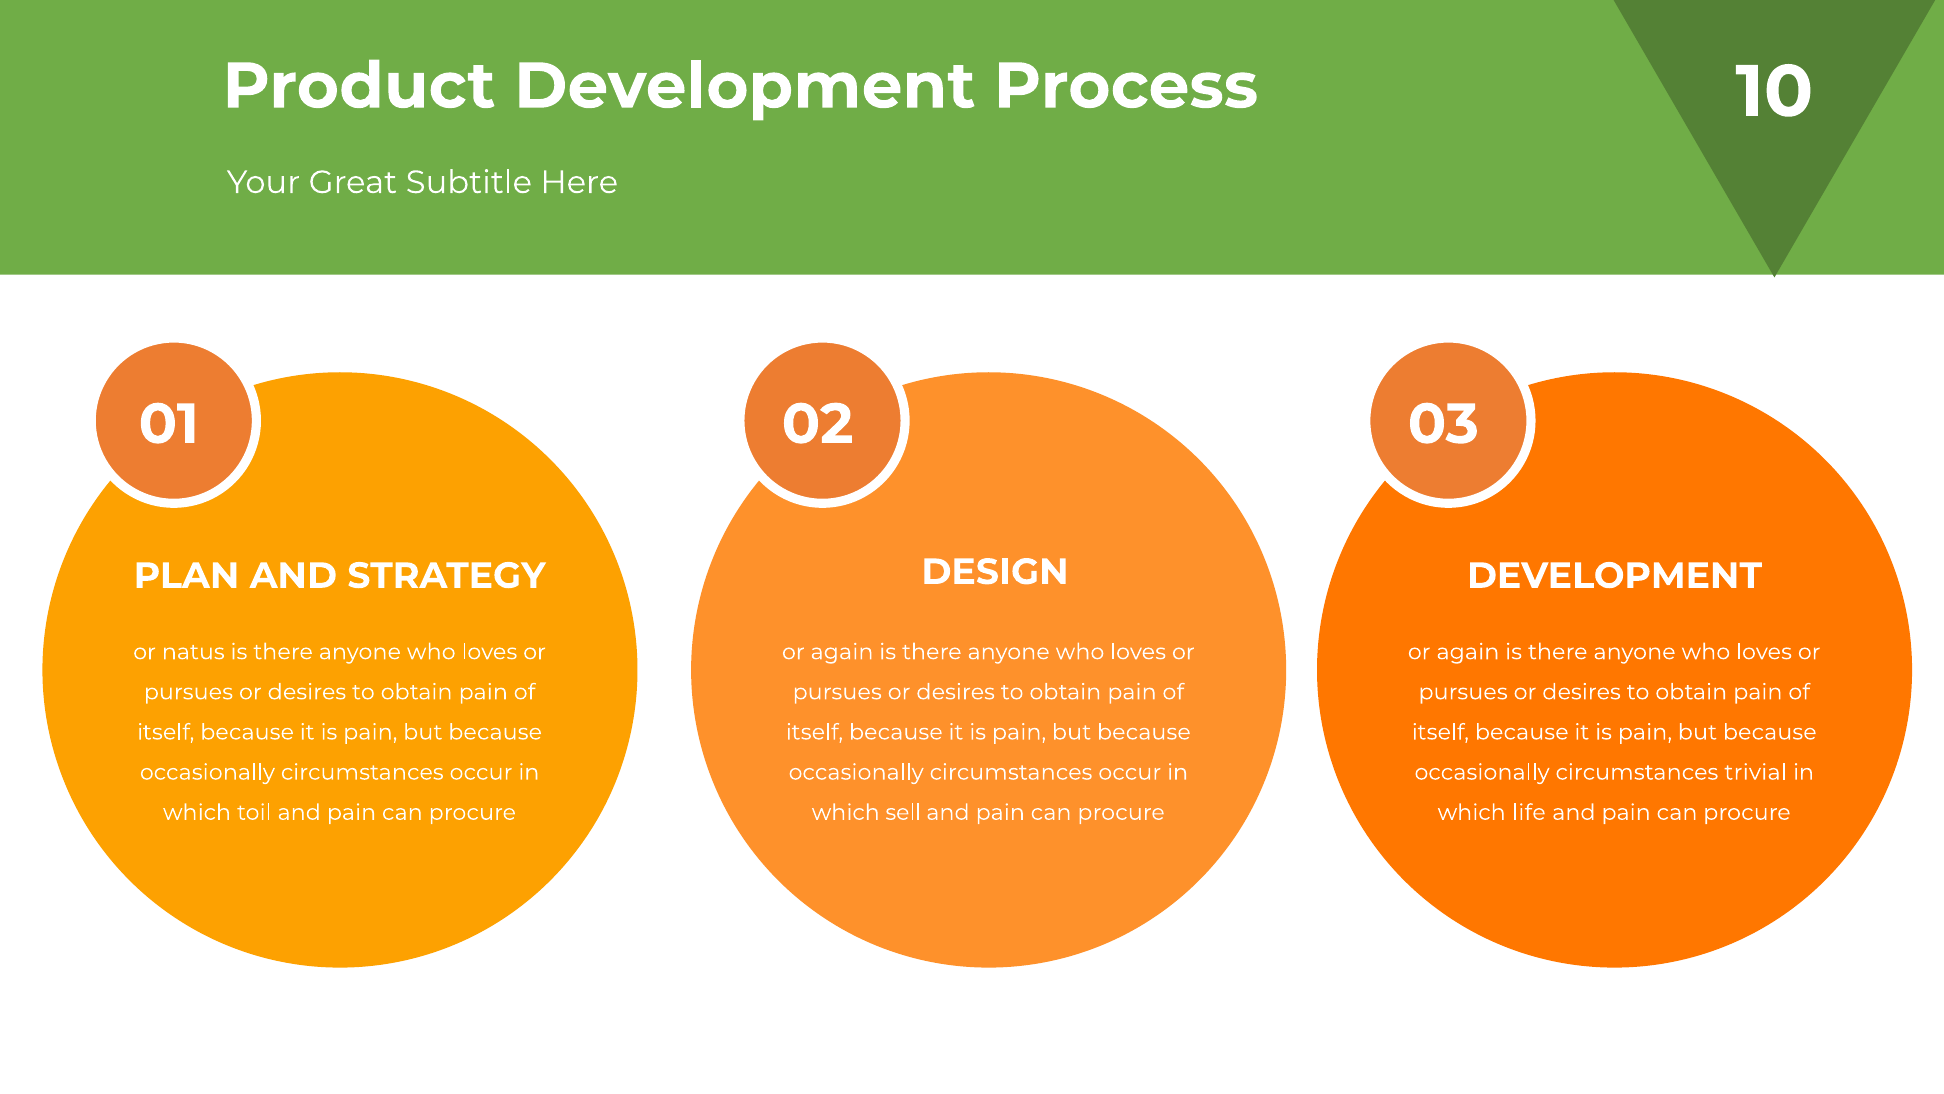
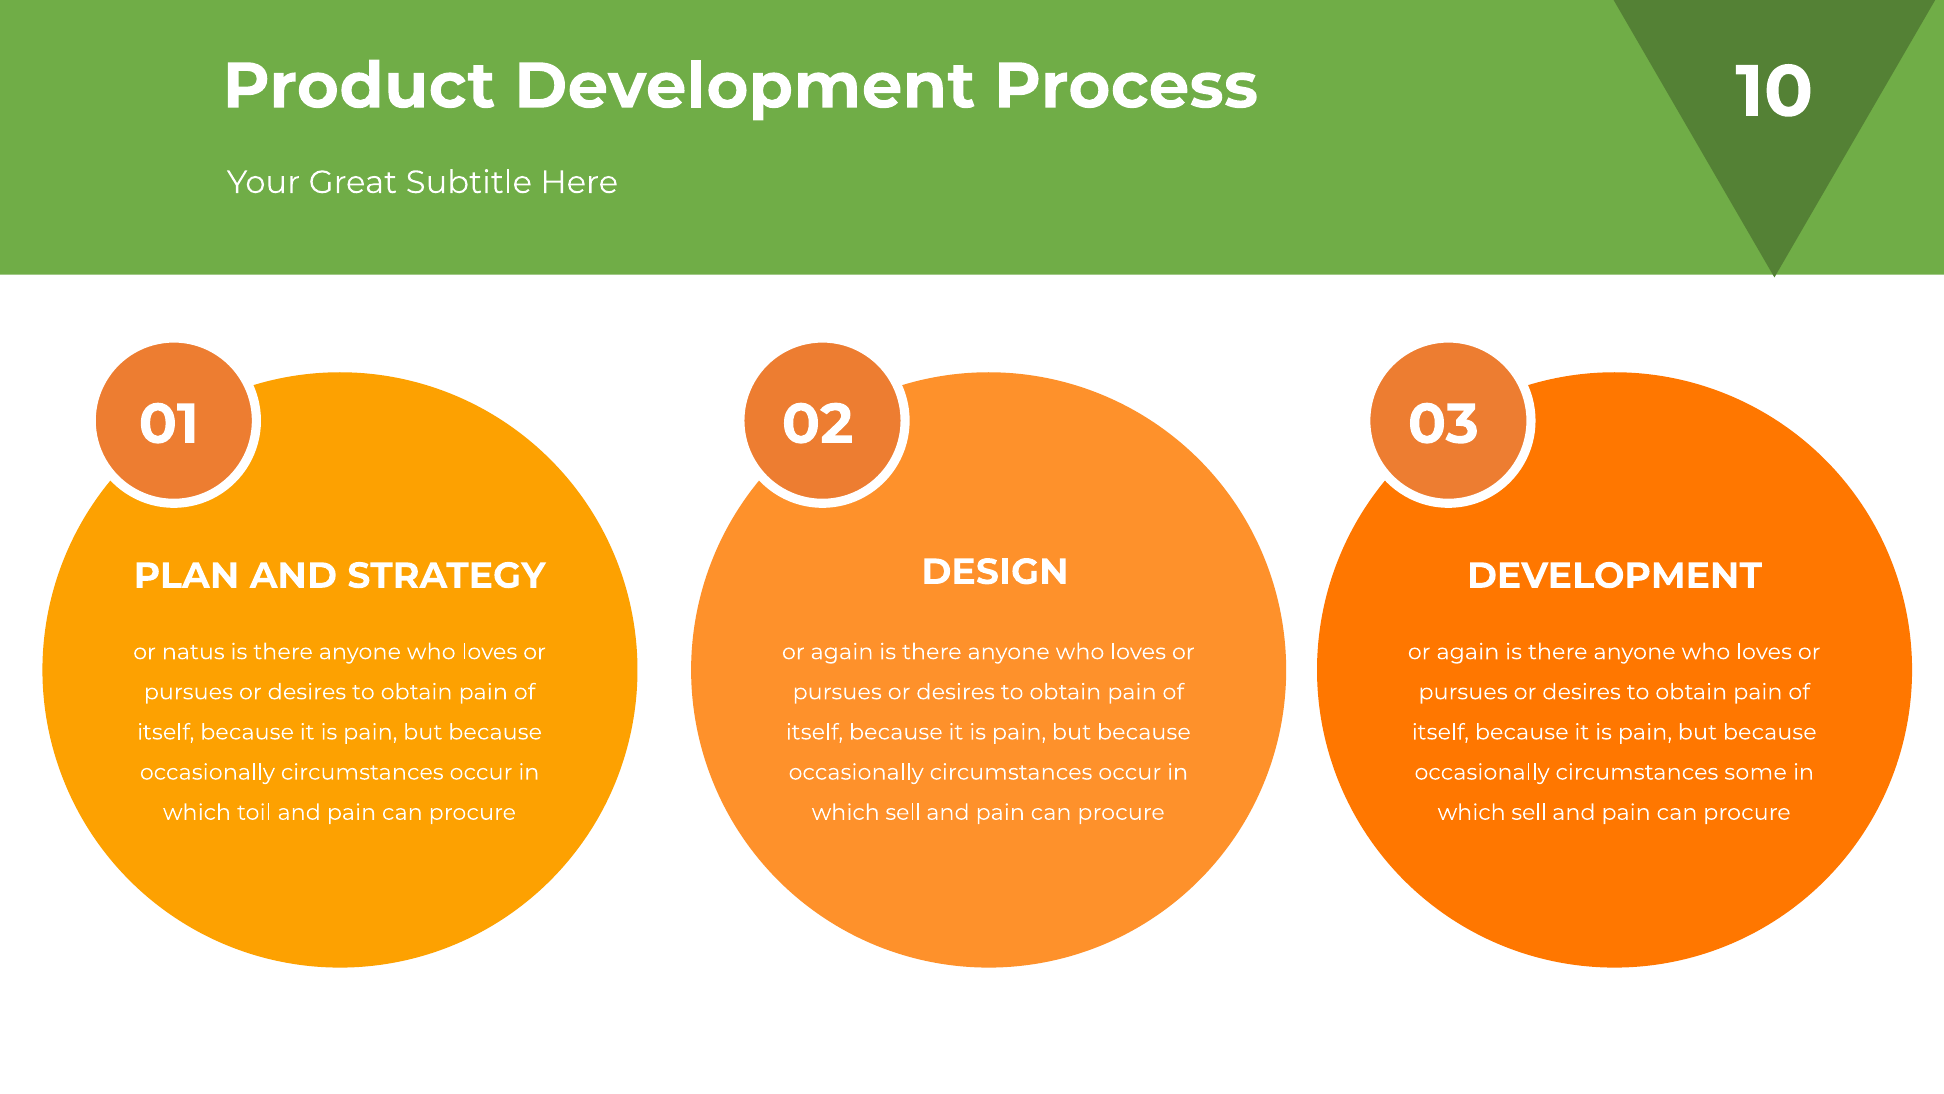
trivial: trivial -> some (1756, 772)
life: life -> sell (1529, 812)
